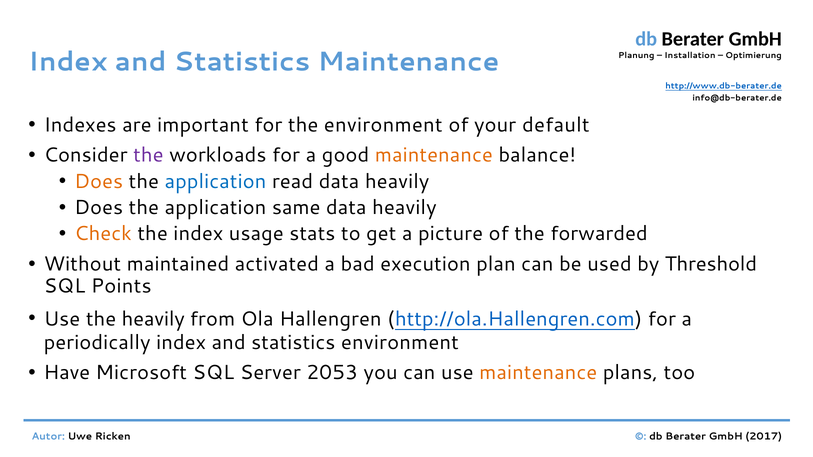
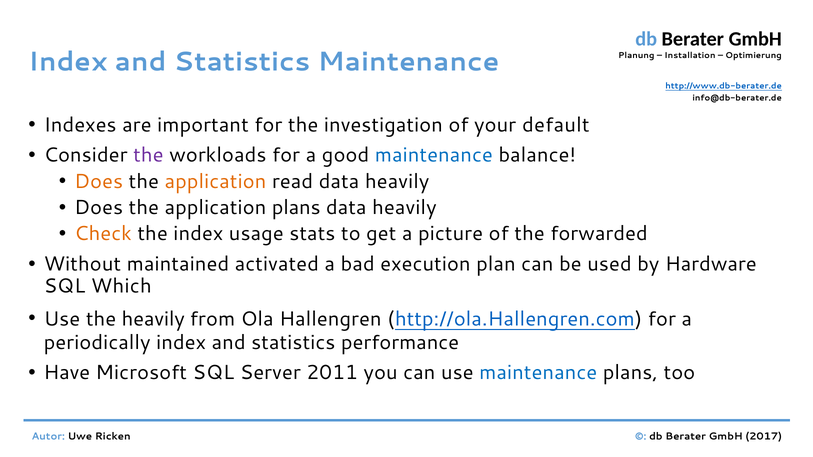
the environment: environment -> investigation (383, 125)
maintenance colour: orange -> blue (434, 155)
application colour: blue -> orange (215, 182)
application same: same -> plans (296, 208)
Threshold: Threshold -> Hardware (711, 264)
Points: Points -> Which (121, 286)
statistics environment: environment -> performance (400, 343)
2053: 2053 -> 2011 (332, 373)
maintenance colour: orange -> blue (538, 373)
